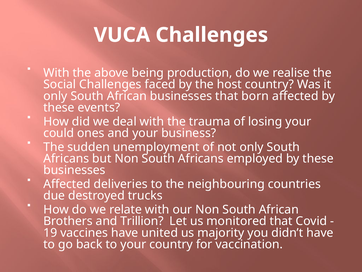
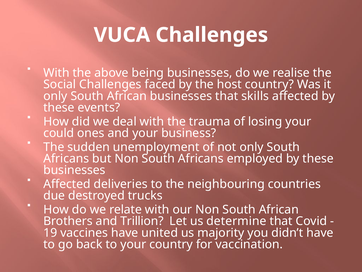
being production: production -> businesses (200, 73)
born: born -> skills (255, 96)
monitored: monitored -> determine (236, 221)
